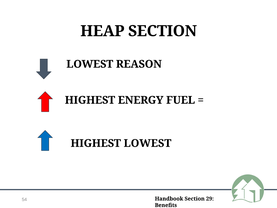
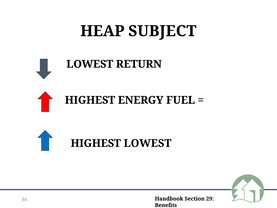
HEAP SECTION: SECTION -> SUBJECT (162, 31)
REASON: REASON -> RETURN (139, 64)
